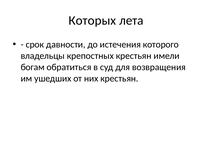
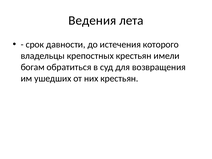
Которых: Которых -> Ведения (92, 21)
